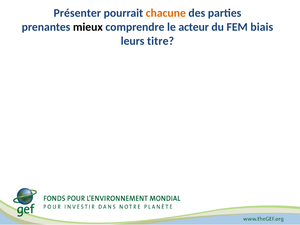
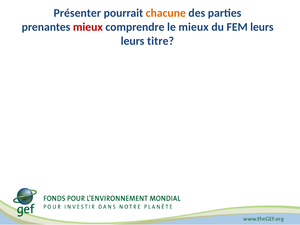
mieux colour: black -> red (88, 27)
le acteur: acteur -> mieux (194, 27)
FEM biais: biais -> leurs (262, 27)
